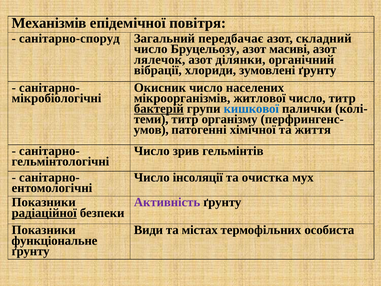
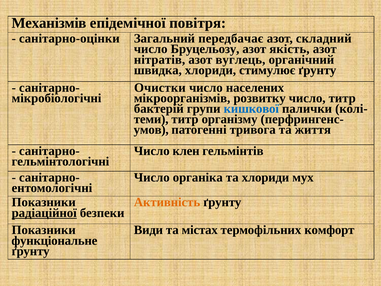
санітарно-споруд: санітарно-споруд -> санітарно-оцінки (69, 38)
масиві: масиві -> якість (289, 49)
лялечок: лялечок -> нітратів (160, 60)
ділянки: ділянки -> вуглець (240, 60)
вібрації: вібрації -> швидка (158, 70)
зумовлені: зумовлені -> стимулює (267, 70)
Окисник: Окисник -> Очистки (160, 88)
житлової: житлової -> розвитку (260, 98)
бактерій underline: present -> none (159, 109)
хімічної: хімічної -> тривога (253, 130)
зрив: зрив -> клен (186, 151)
інсоляції: інсоляції -> органіка (198, 177)
та очистка: очистка -> хлориди (265, 177)
Активність colour: purple -> orange (167, 202)
особиста: особиста -> комфорт (329, 230)
